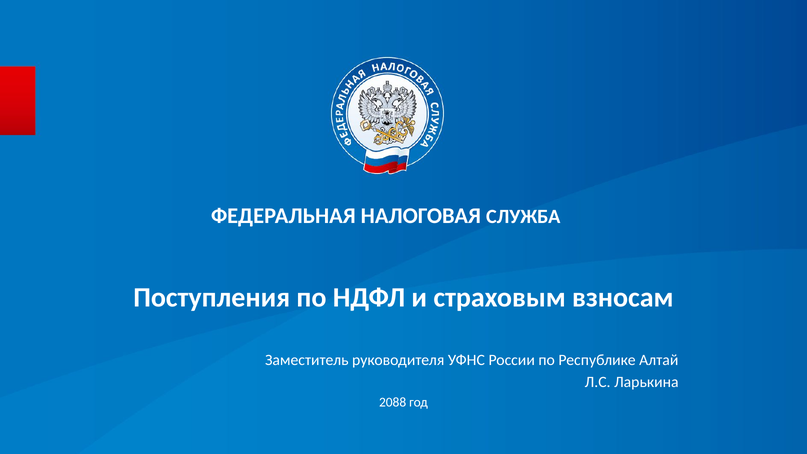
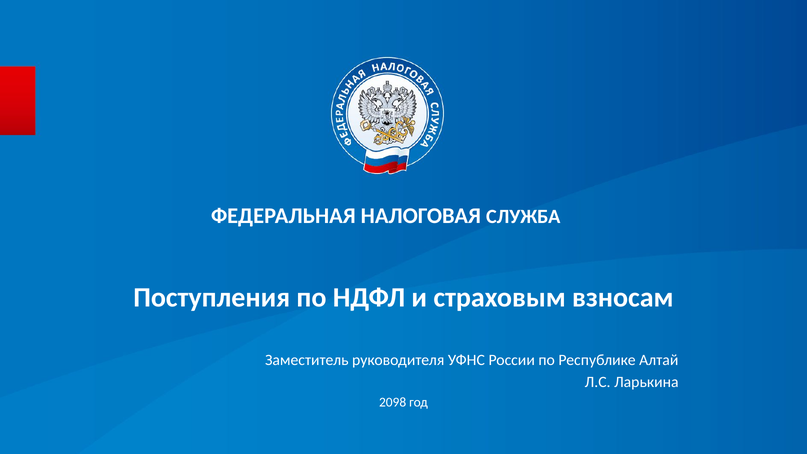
2088: 2088 -> 2098 (393, 402)
